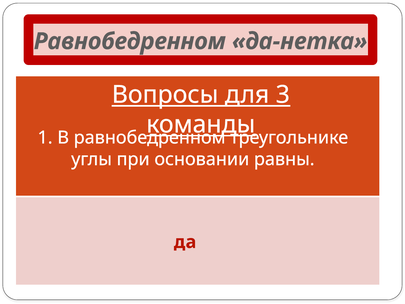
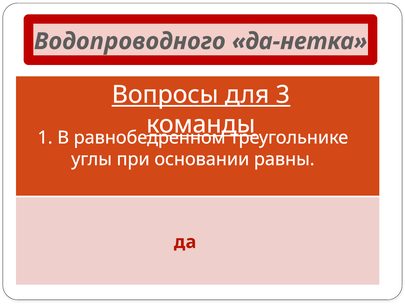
Равнобедренном: Равнобедренном -> Водопроводного (130, 41)
